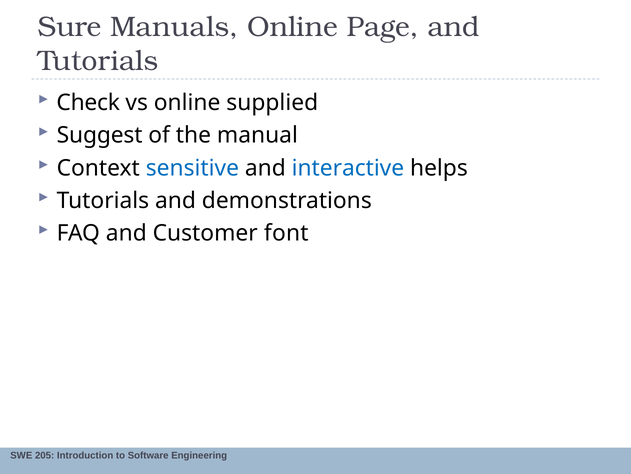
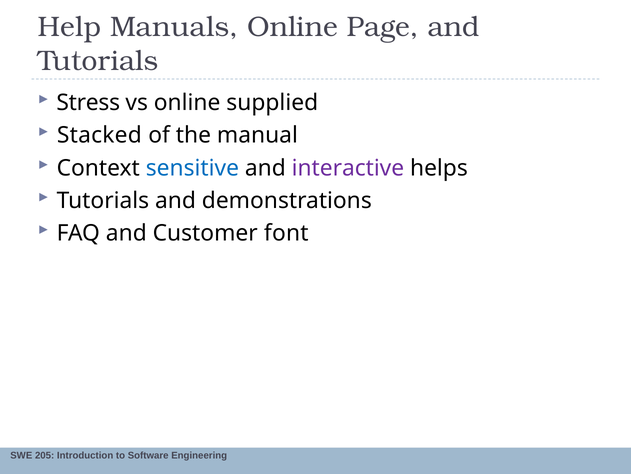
Sure: Sure -> Help (69, 27)
Check: Check -> Stress (88, 103)
Suggest: Suggest -> Stacked (99, 135)
interactive colour: blue -> purple (348, 168)
